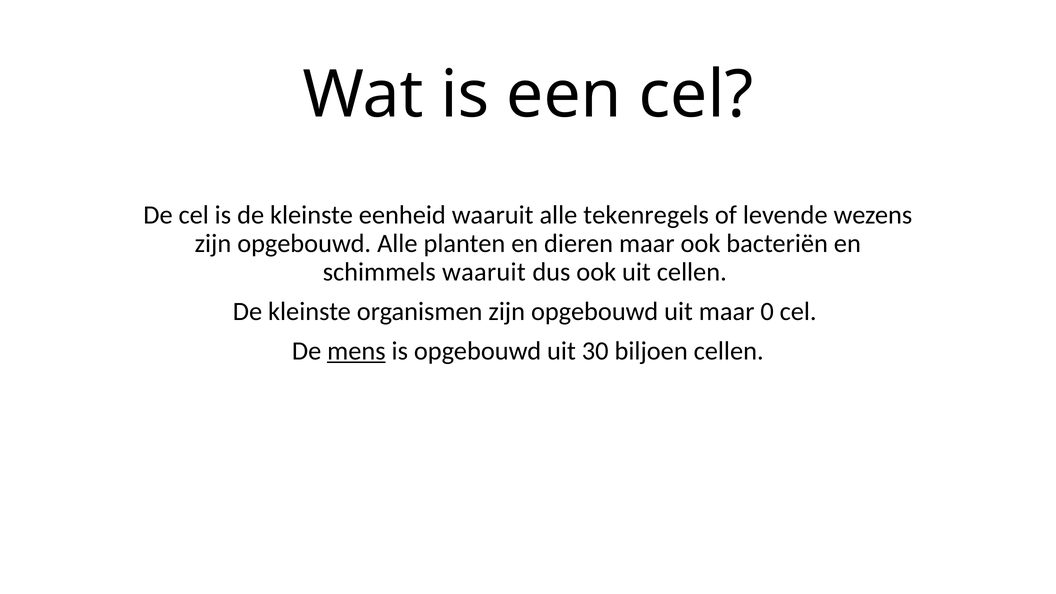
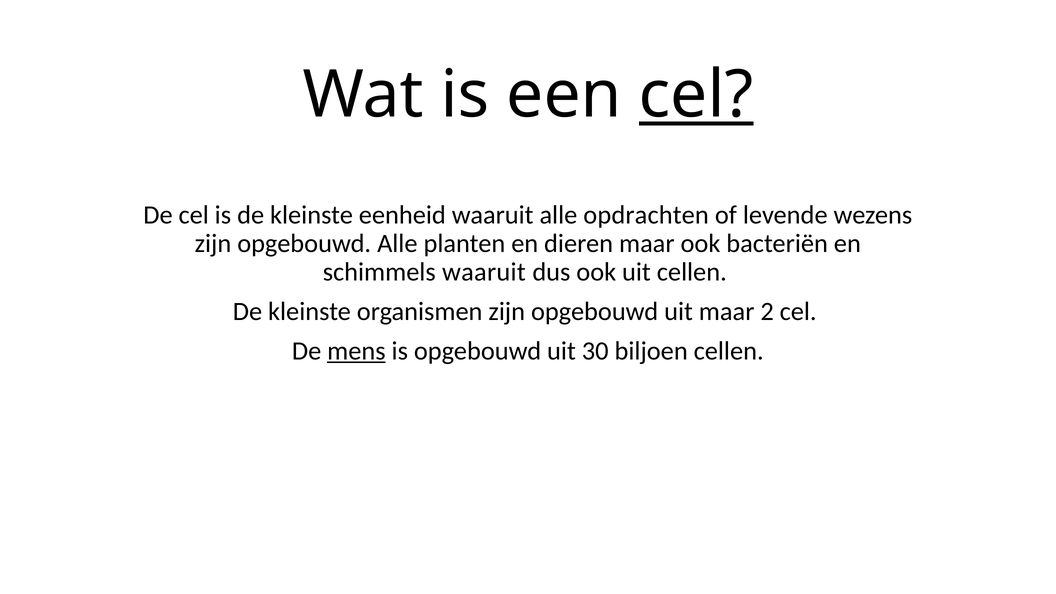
cel underline: none -> present (696, 95)
tekenregels: tekenregels -> opdrachten (646, 215)
0: 0 -> 2 (767, 311)
